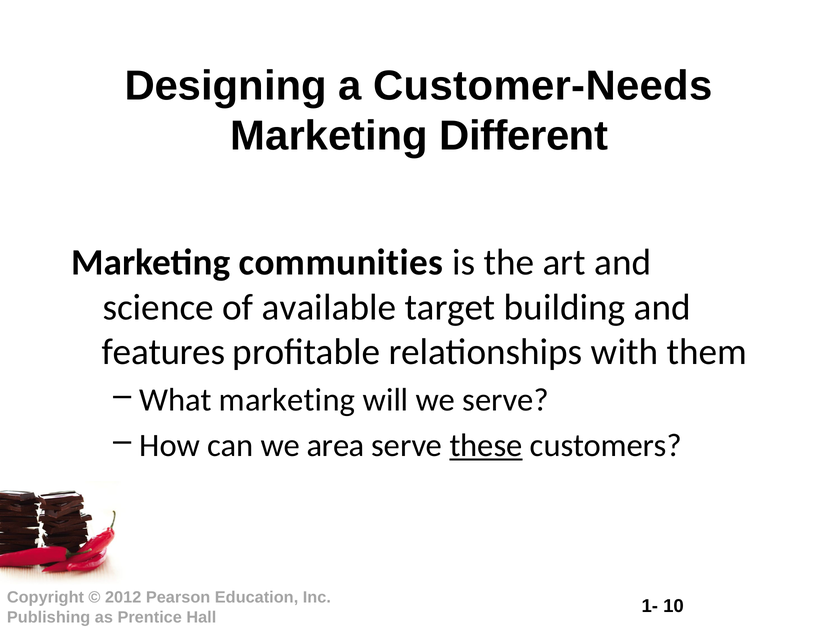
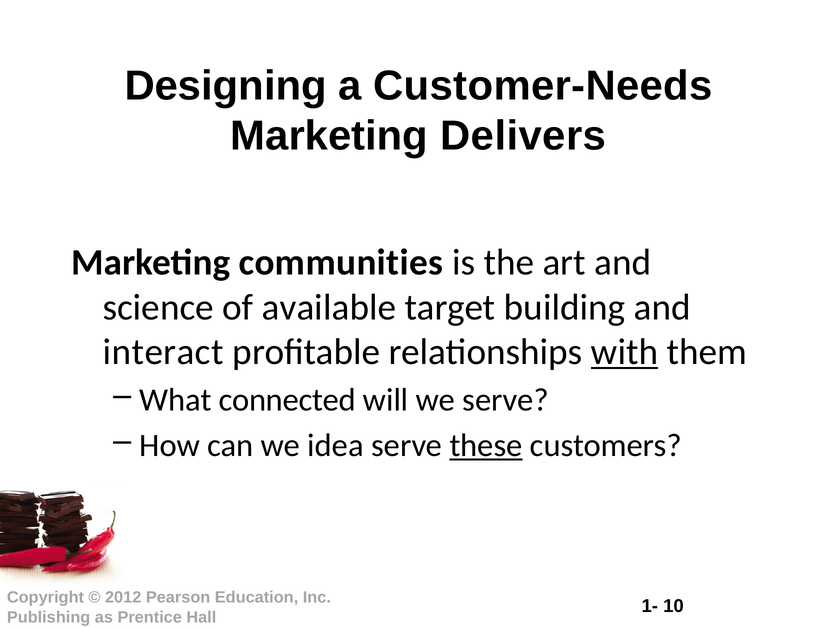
Different: Different -> Delivers (523, 136)
features: features -> interact (163, 352)
with underline: none -> present (625, 352)
What marketing: marketing -> connected (287, 400)
area: area -> idea (335, 446)
